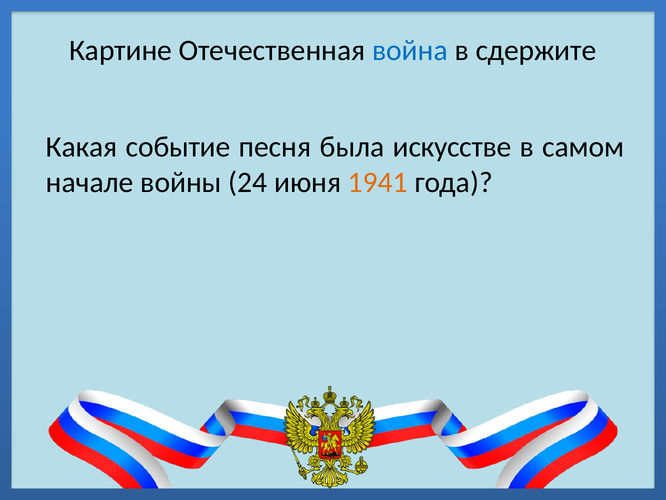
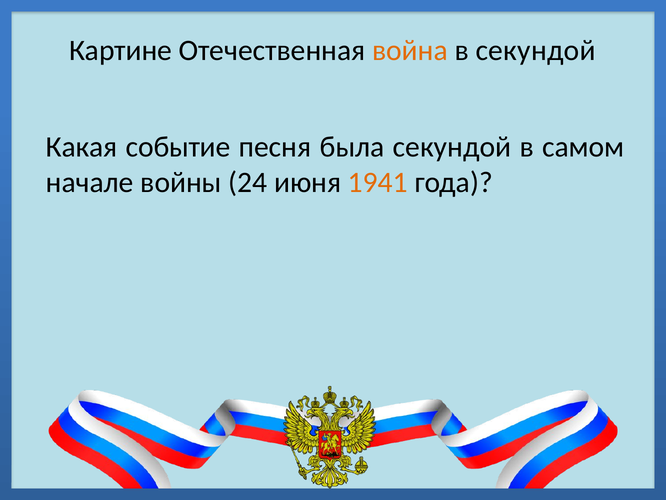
война colour: blue -> orange (410, 50)
в сдержите: сдержите -> секундой (536, 50)
была искусстве: искусстве -> секундой (452, 147)
